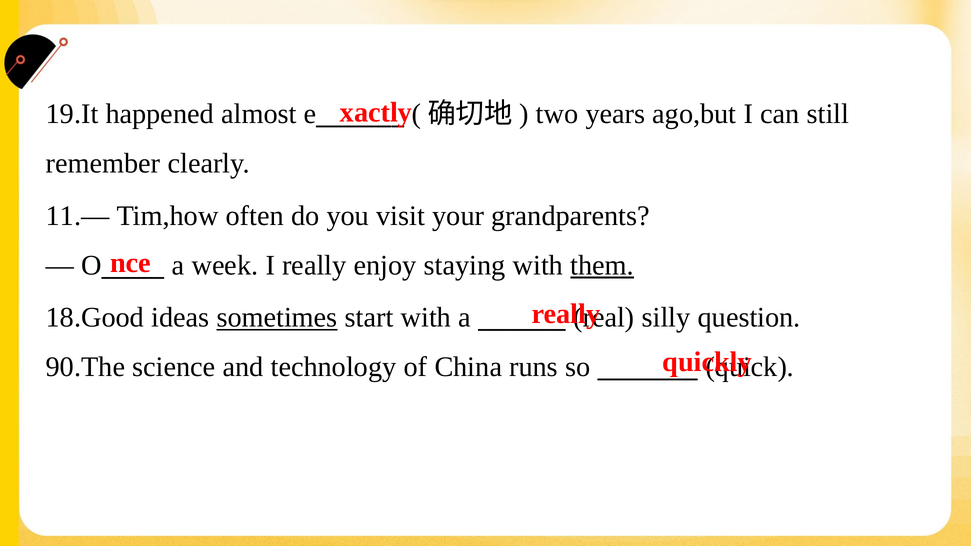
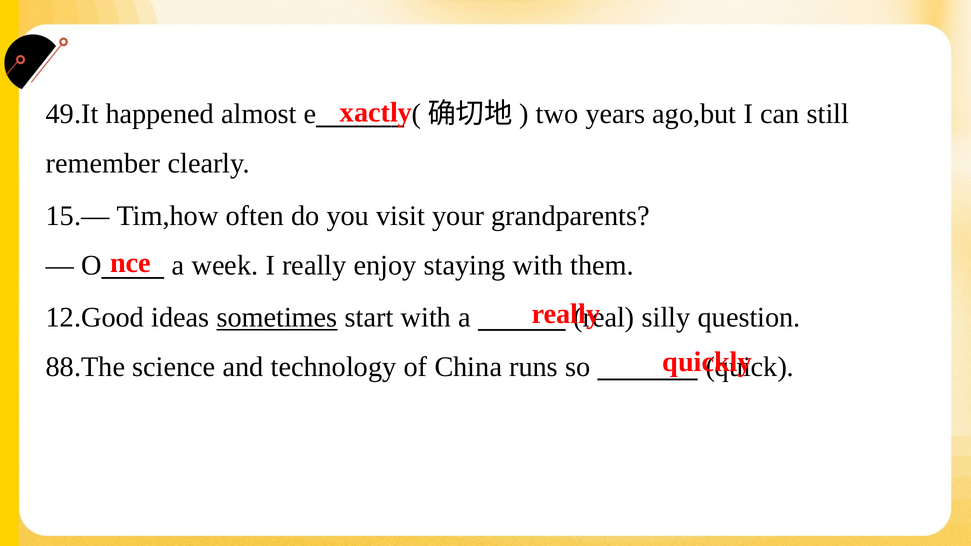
19.It: 19.It -> 49.It (72, 114)
11.—: 11.— -> 15.— (78, 216)
them underline: present -> none (602, 265)
18.Good: 18.Good -> 12.Good (95, 318)
90.The: 90.The -> 88.The (85, 367)
